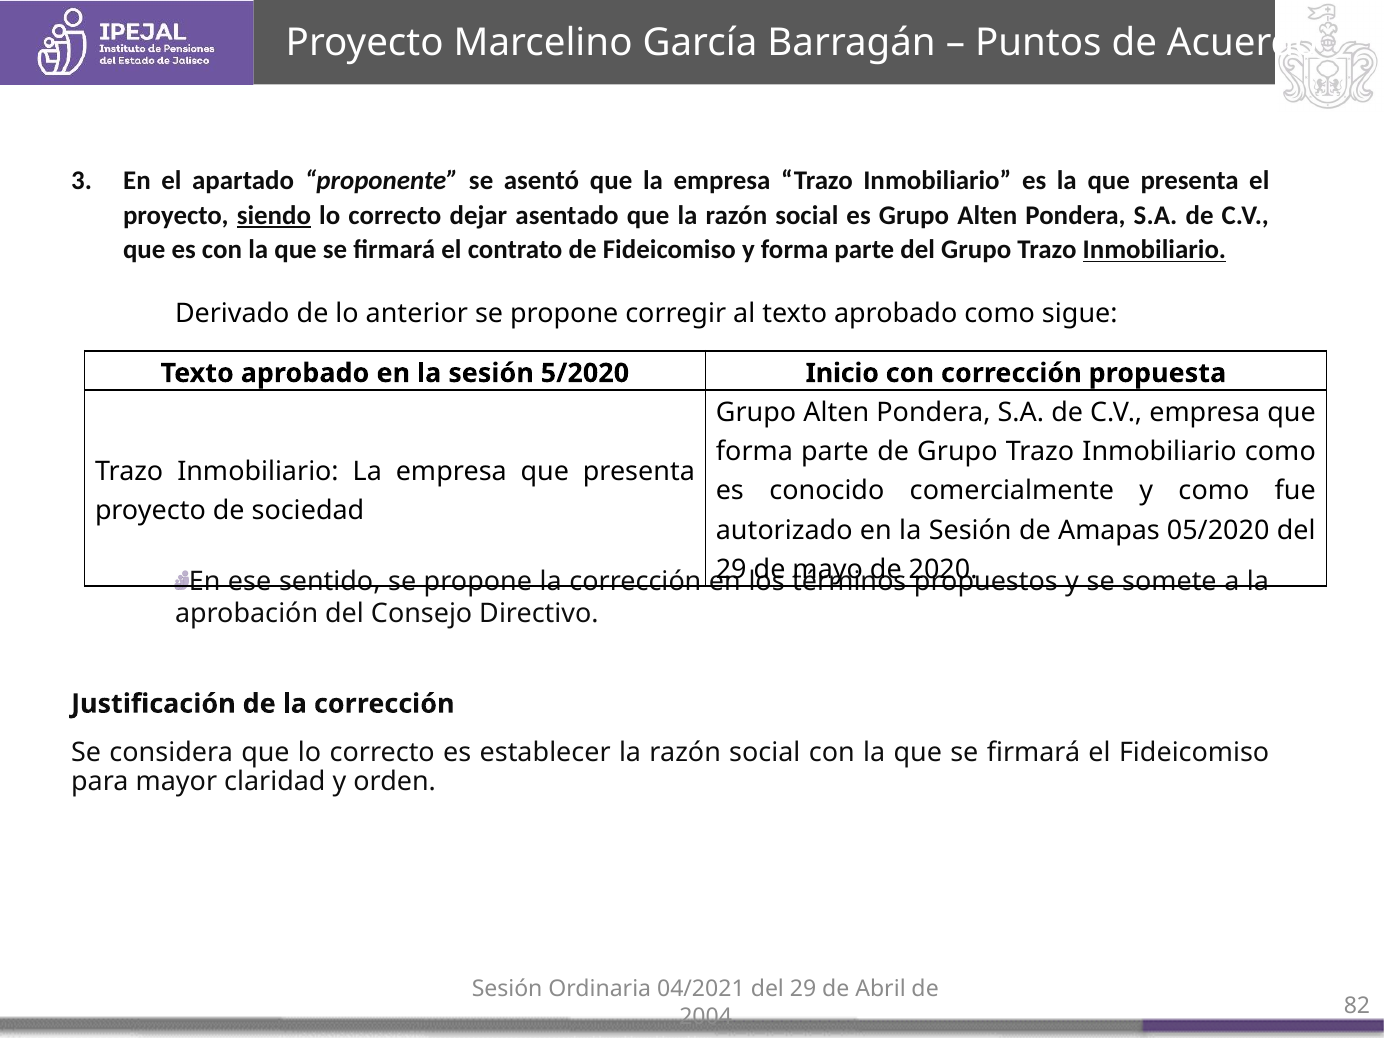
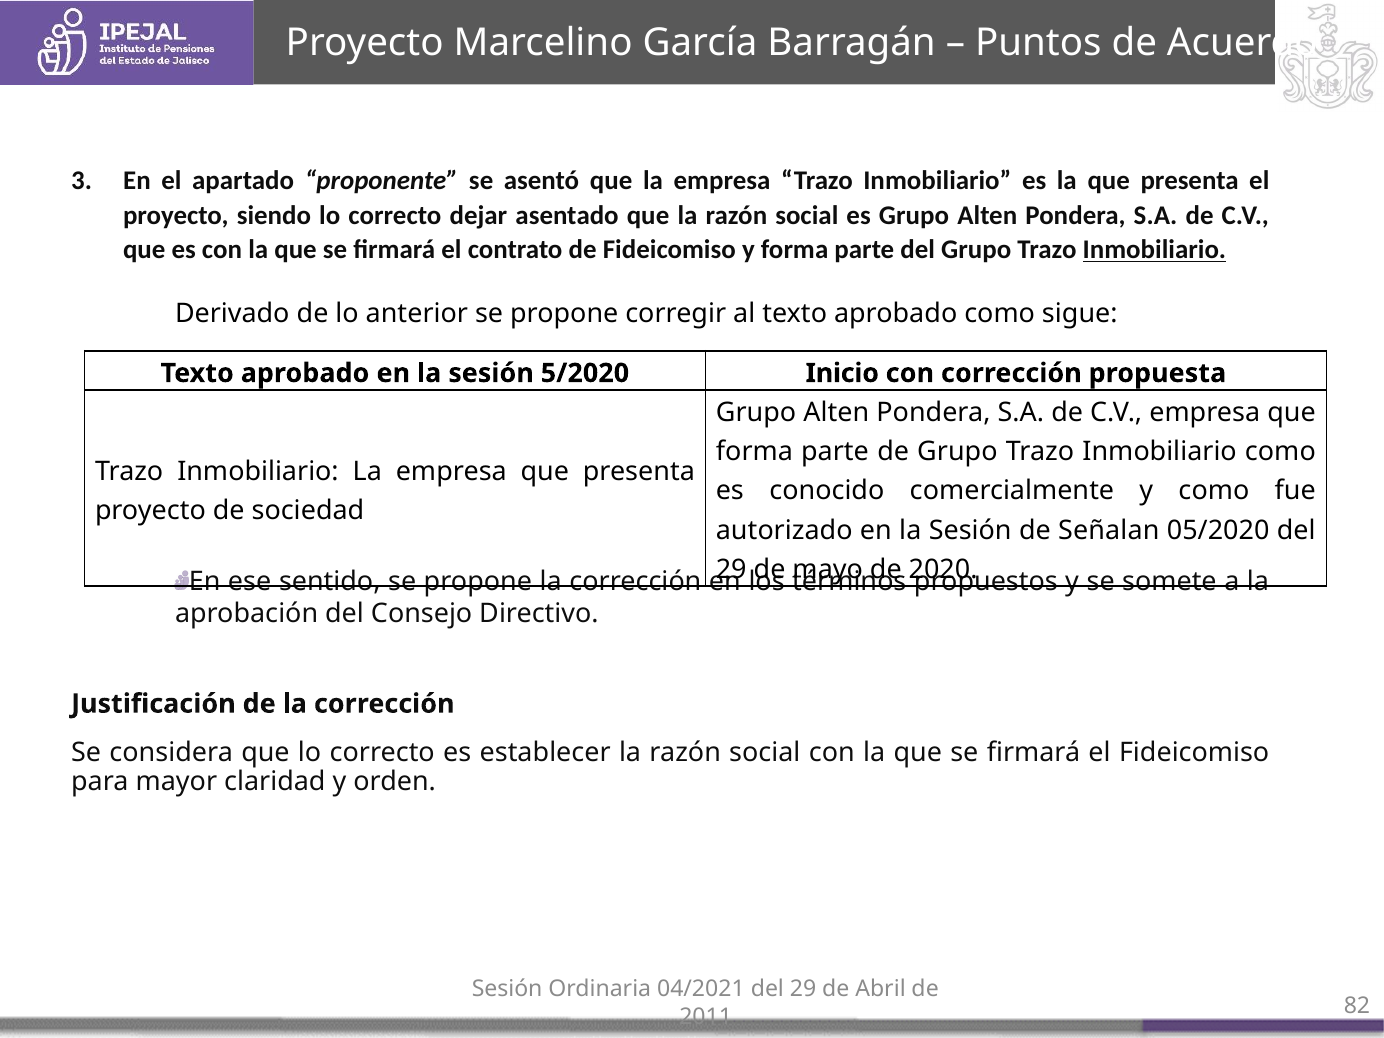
siendo underline: present -> none (274, 215)
Amapas: Amapas -> Señalan (1109, 530)
2004: 2004 -> 2011 (706, 1017)
